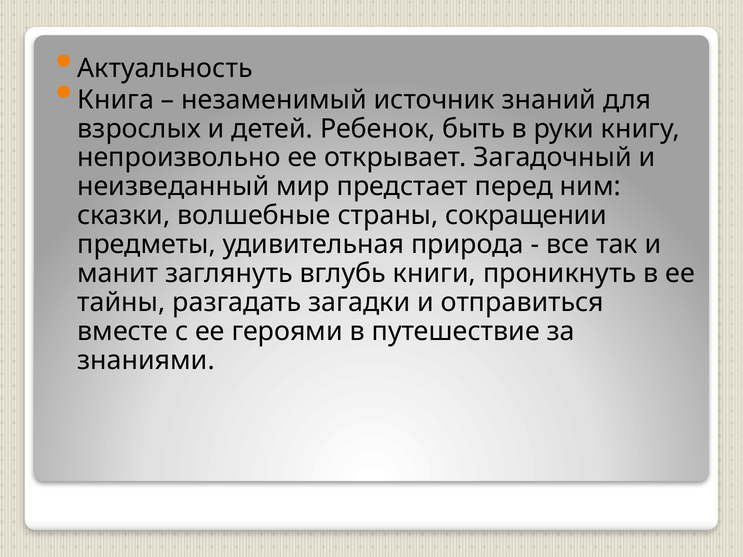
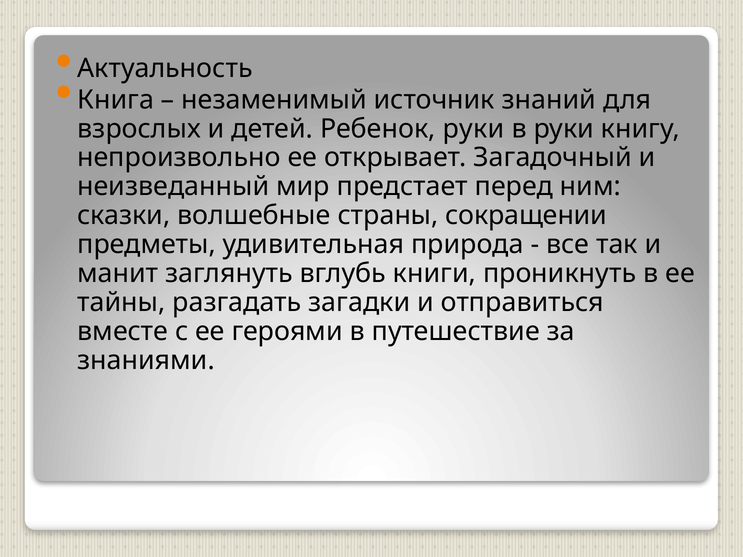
Ребенок быть: быть -> руки (474, 129)
